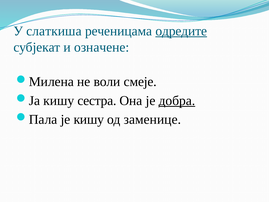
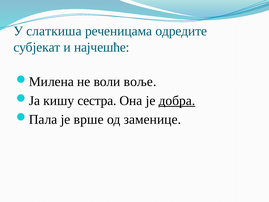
одредите underline: present -> none (181, 31)
означене: означене -> најчешће (102, 47)
смеје: смеје -> воље (140, 82)
је кишу: кишу -> врше (89, 119)
